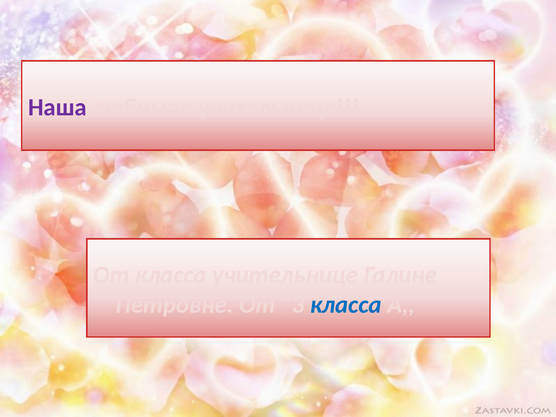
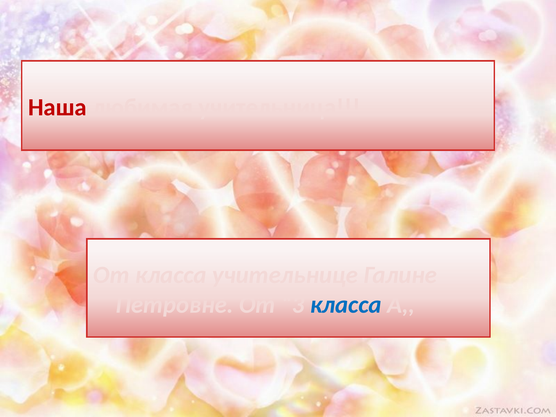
Наша colour: purple -> red (57, 107)
